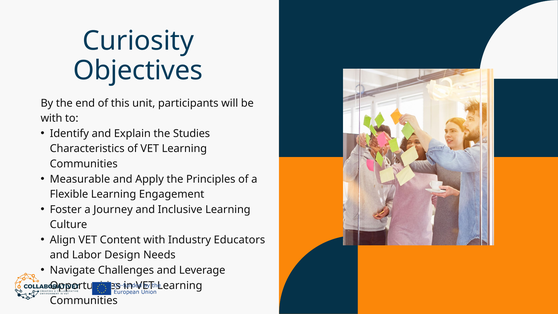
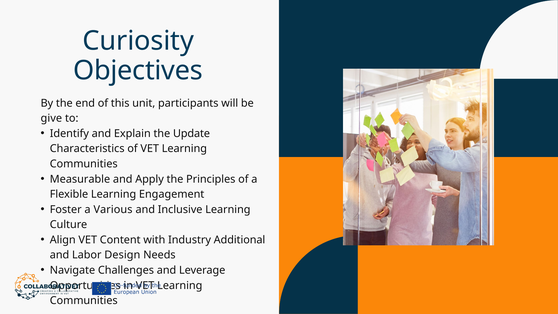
with: with -> give (51, 118)
Studies: Studies -> Update (192, 133)
Journey: Journey -> Various (113, 209)
Educators: Educators -> Additional (240, 240)
